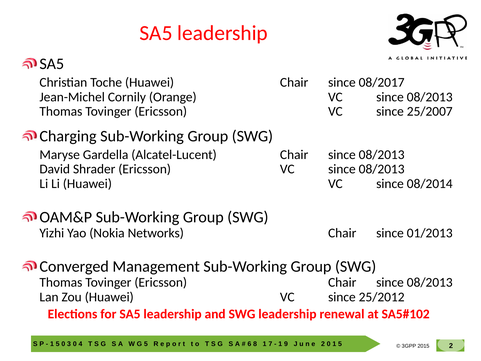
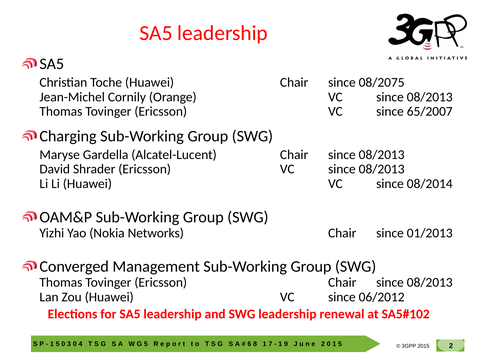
08/2017: 08/2017 -> 08/2075 (382, 82)
25/2007: 25/2007 -> 65/2007 (430, 111)
25/2012: 25/2012 -> 06/2012 (382, 297)
